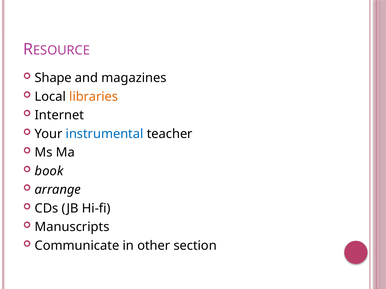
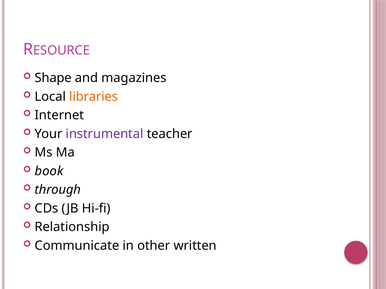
instrumental colour: blue -> purple (105, 134)
arrange: arrange -> through (58, 190)
Manuscripts: Manuscripts -> Relationship (72, 227)
section: section -> written (195, 246)
